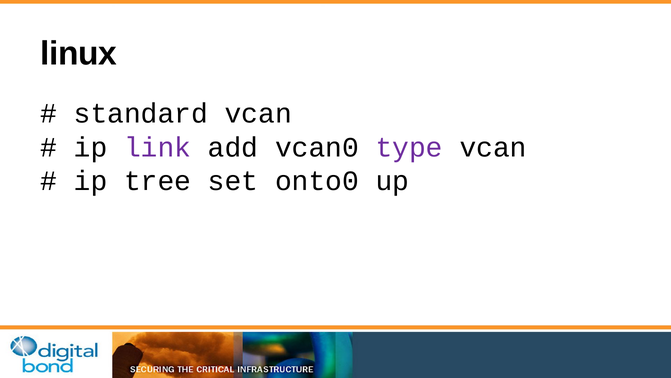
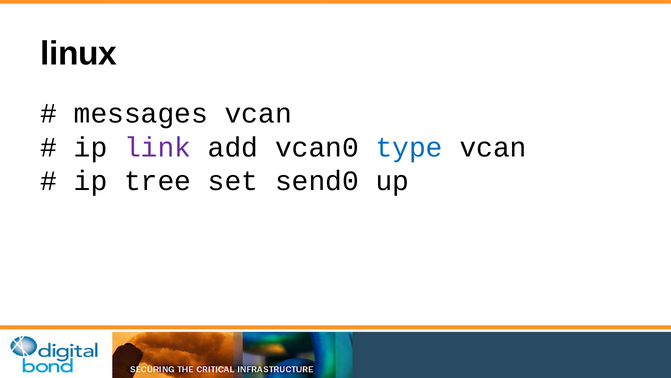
standard: standard -> messages (141, 114)
type colour: purple -> blue (409, 147)
onto0: onto0 -> send0 (317, 181)
